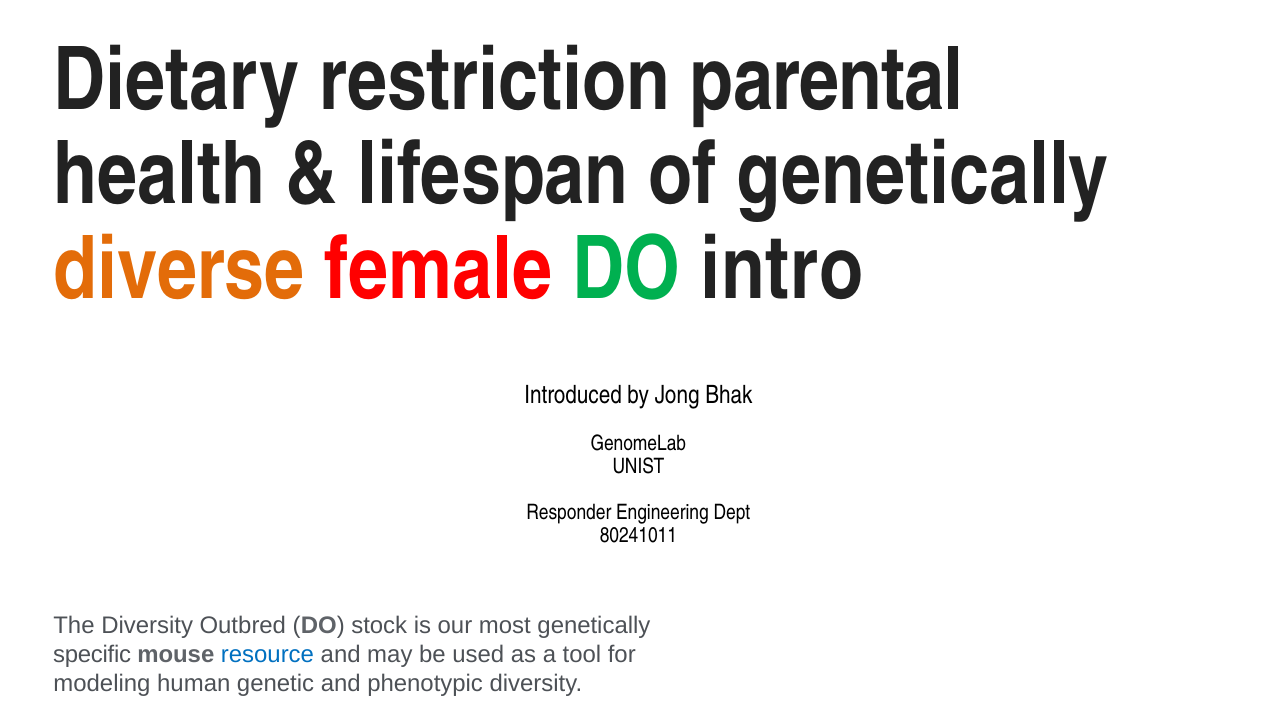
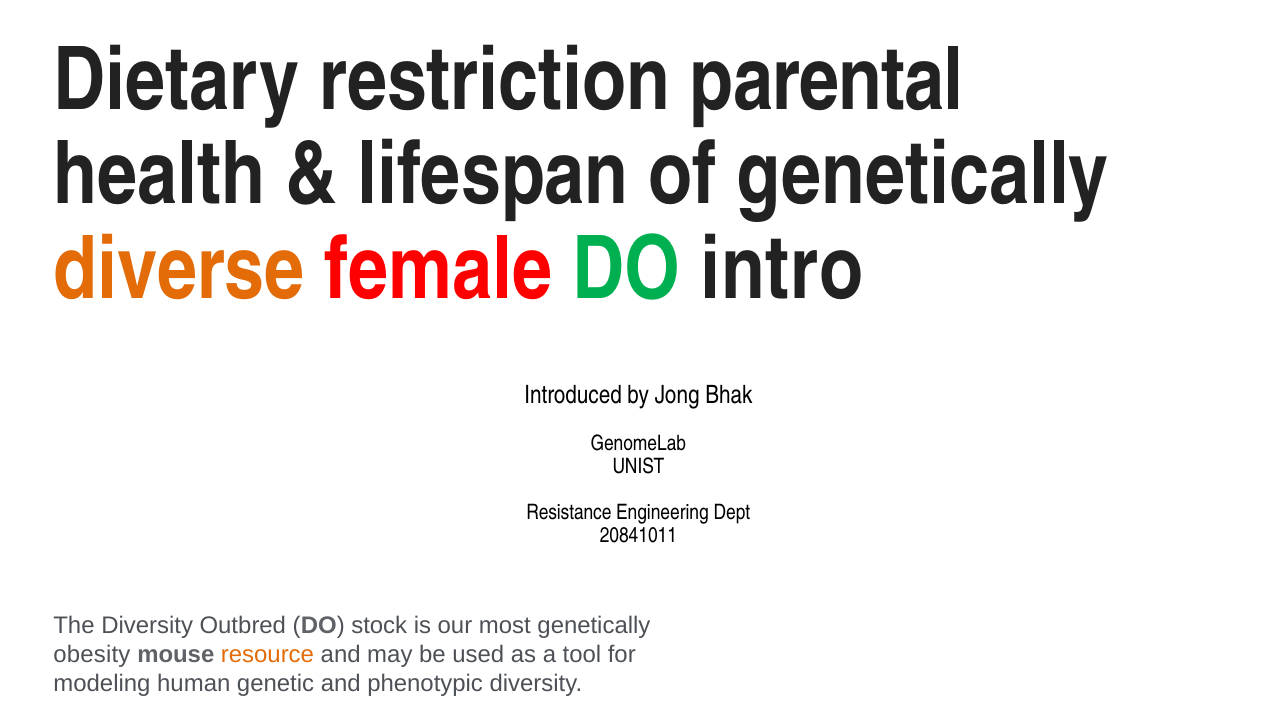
Responder: Responder -> Resistance (569, 513)
80241011: 80241011 -> 20841011 (638, 536)
specific: specific -> obesity (92, 655)
resource colour: blue -> orange (267, 655)
